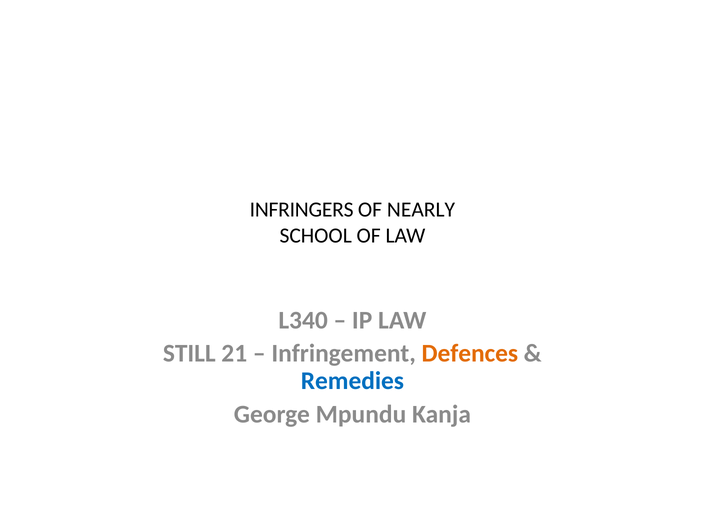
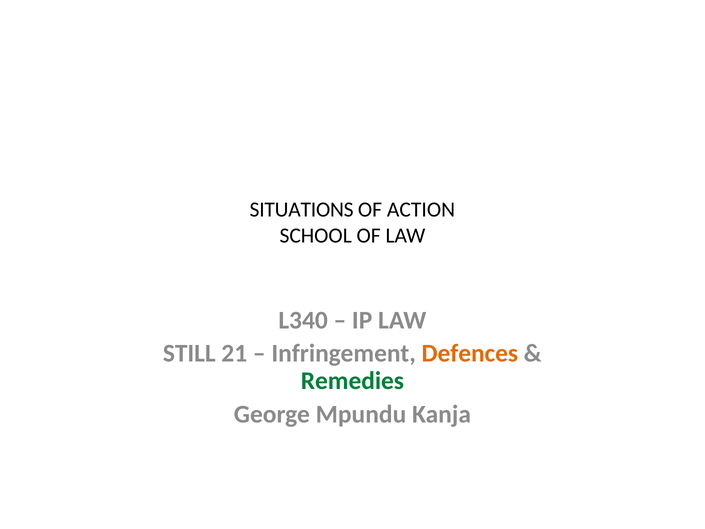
INFRINGERS: INFRINGERS -> SITUATIONS (302, 209)
NEARLY: NEARLY -> ACTION (421, 209)
Remedies colour: blue -> green (352, 381)
